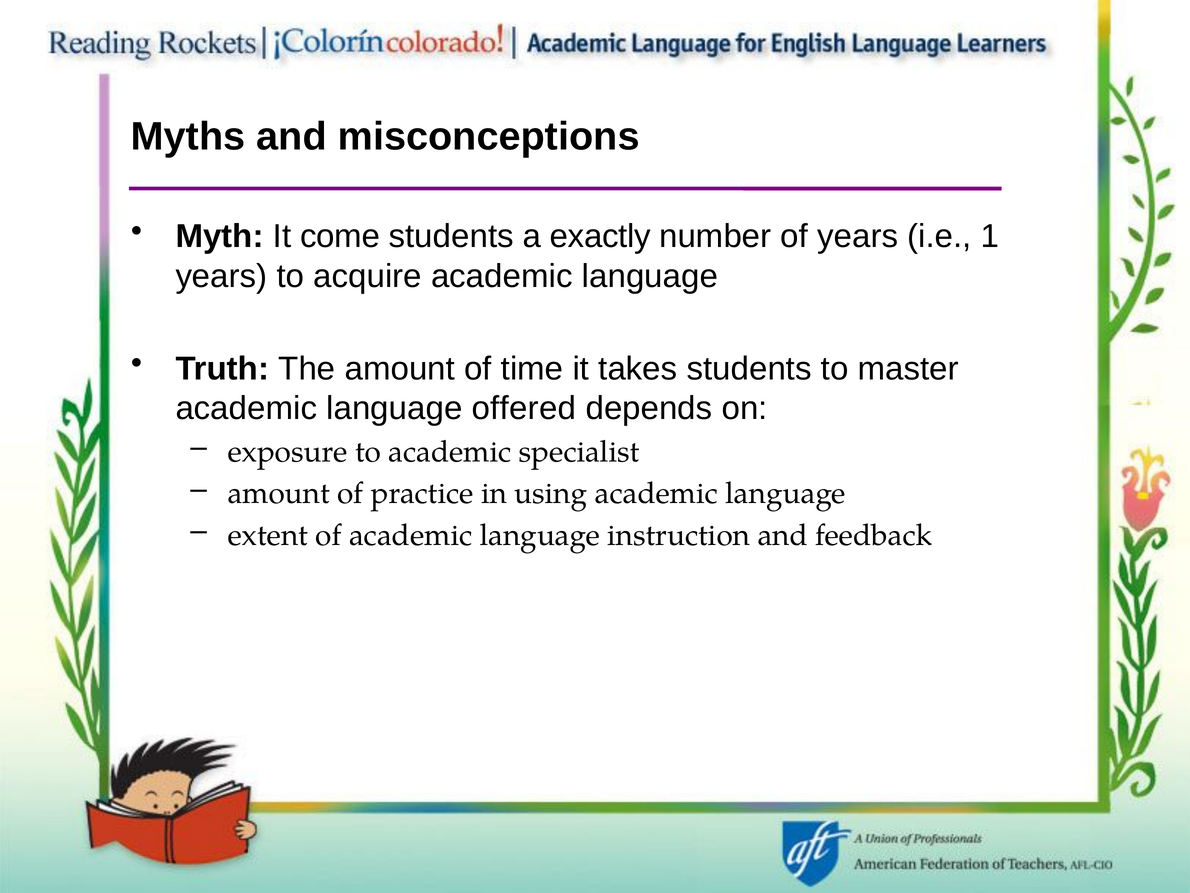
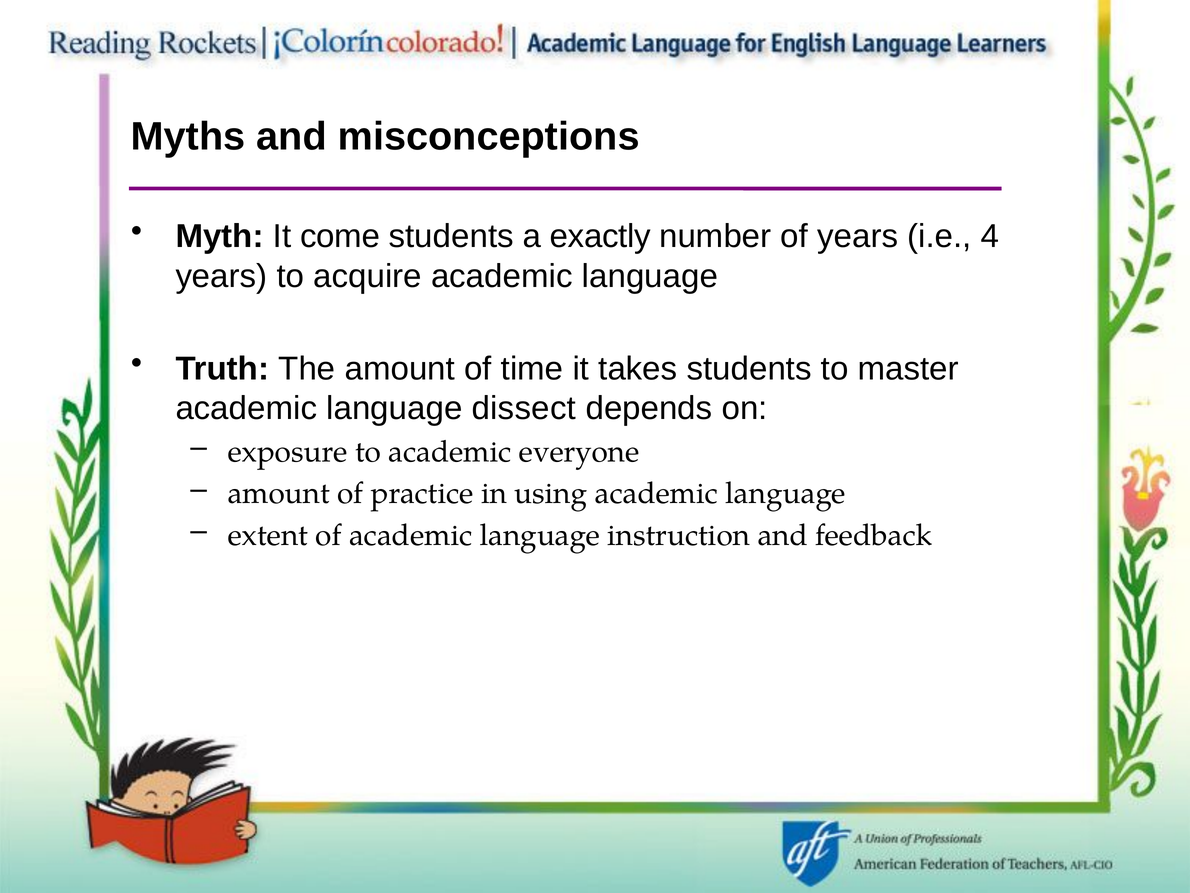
1: 1 -> 4 (990, 236)
offered: offered -> dissect (524, 408)
specialist: specialist -> everyone (579, 452)
